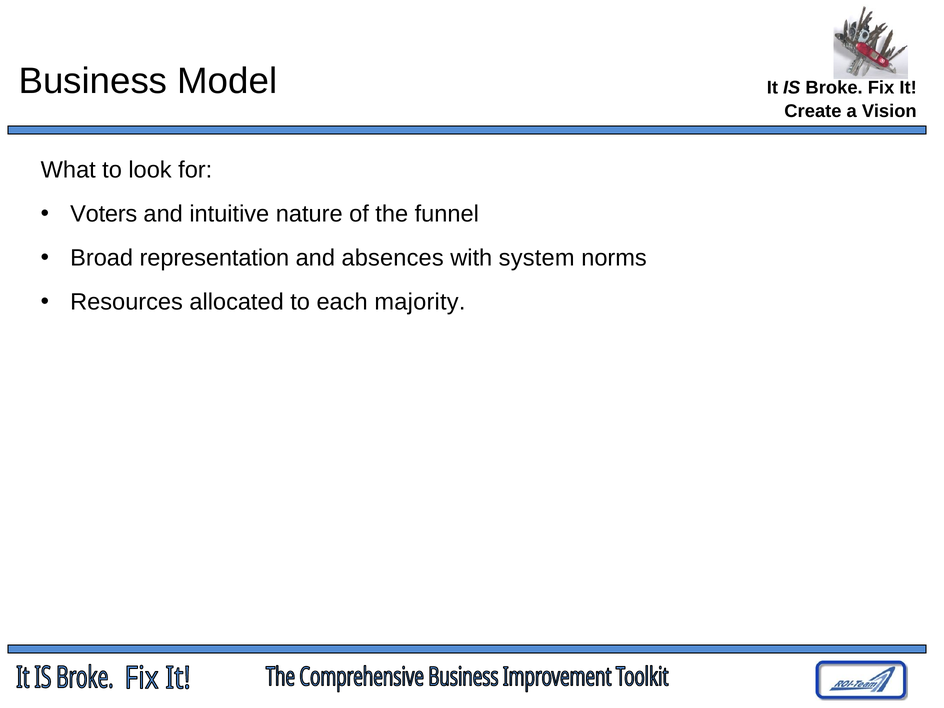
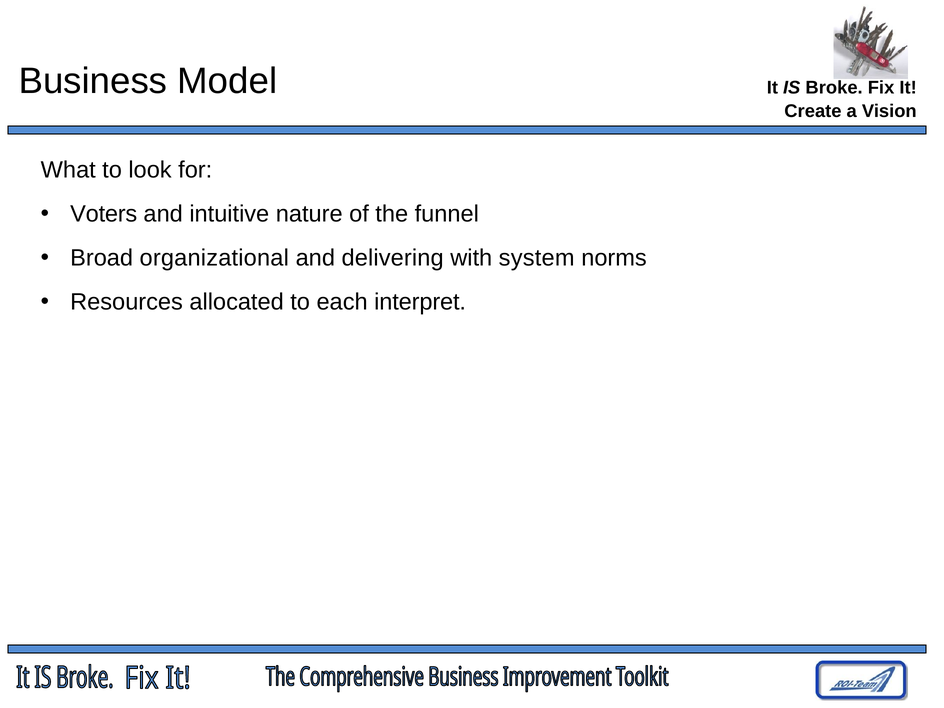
representation: representation -> organizational (214, 258)
absences: absences -> delivering (393, 258)
majority: majority -> interpret (420, 302)
